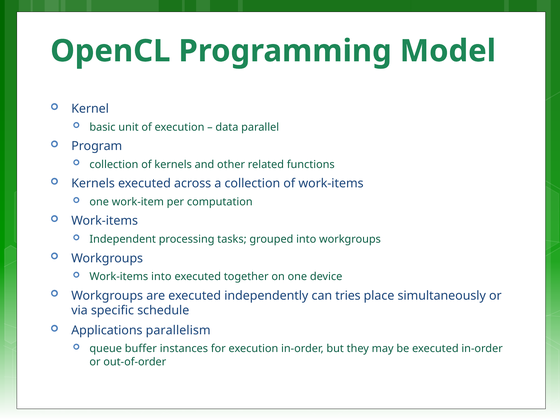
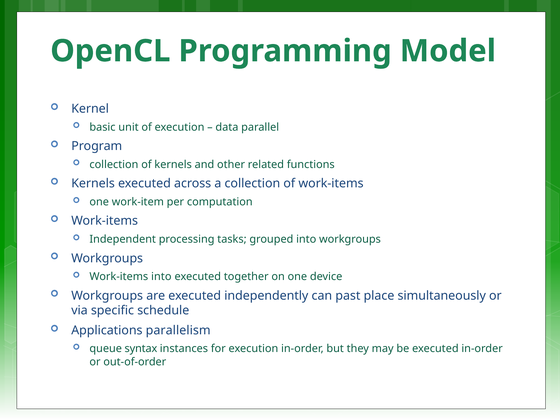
tries: tries -> past (348, 296)
buffer: buffer -> syntax (141, 349)
